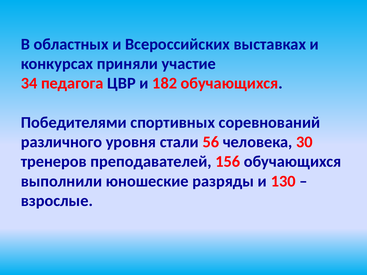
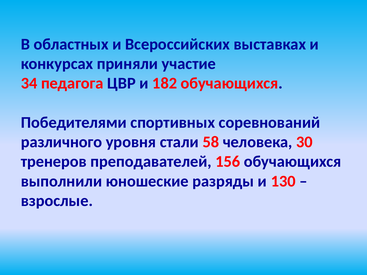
56: 56 -> 58 (211, 142)
